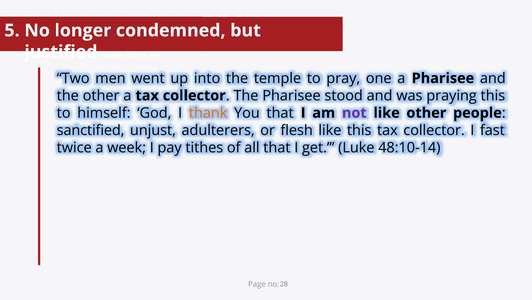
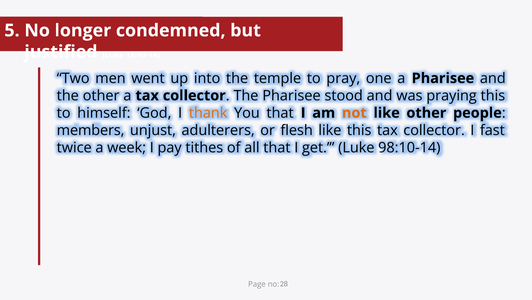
not colour: purple -> orange (354, 113)
sanctified: sanctified -> members (91, 130)
48:10-14: 48:10-14 -> 98:10-14 (409, 148)
